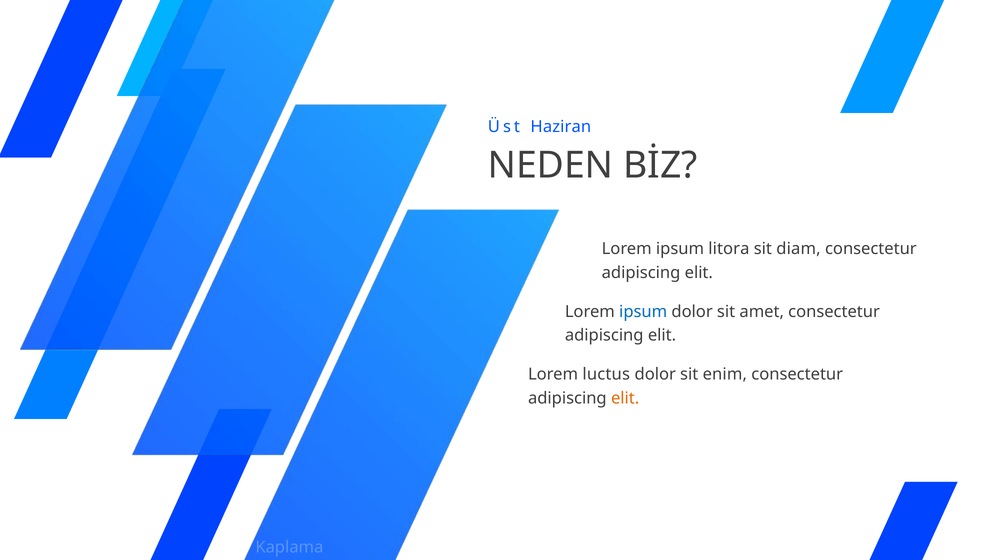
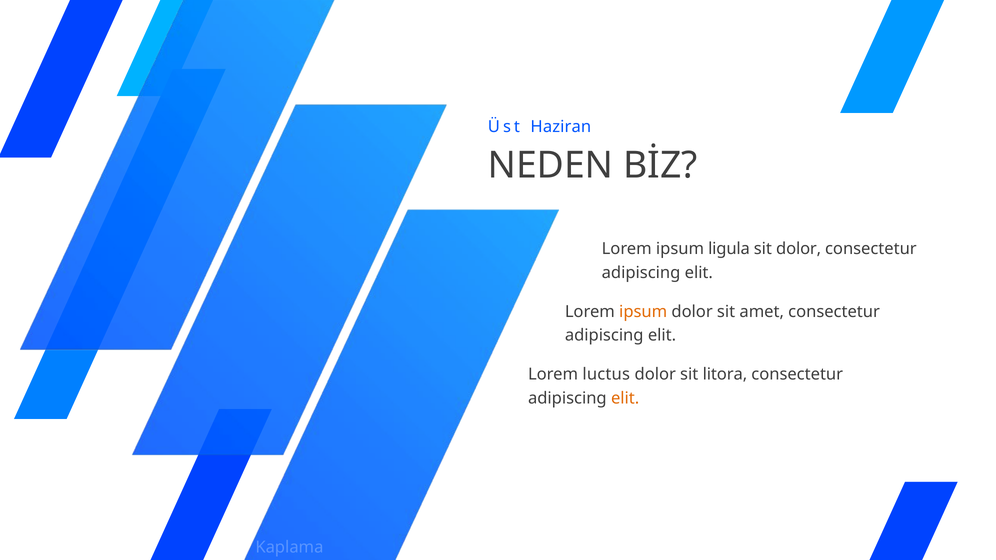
litora: litora -> ligula (729, 249)
sit diam: diam -> dolor (799, 249)
ipsum colour: blue -> orange (643, 312)
enim: enim -> litora (725, 375)
